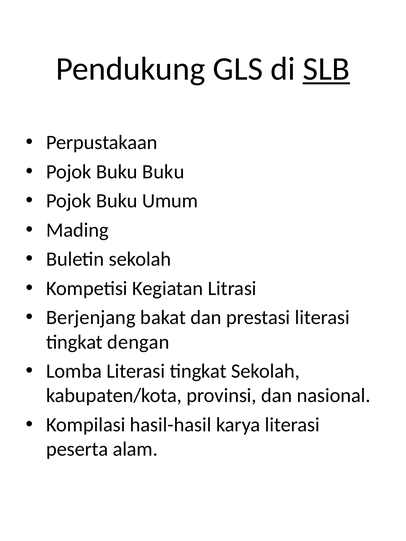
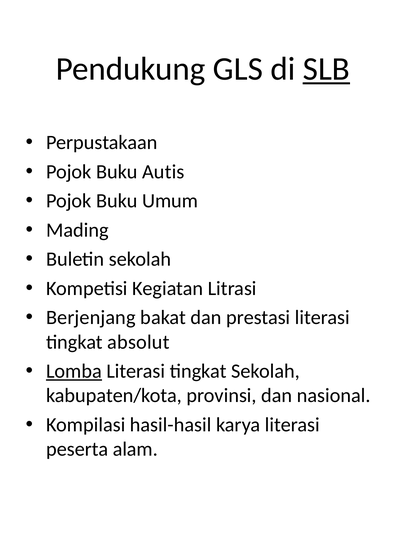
Buku Buku: Buku -> Autis (163, 172)
dengan: dengan -> absolut (138, 342)
Lomba underline: none -> present (74, 371)
